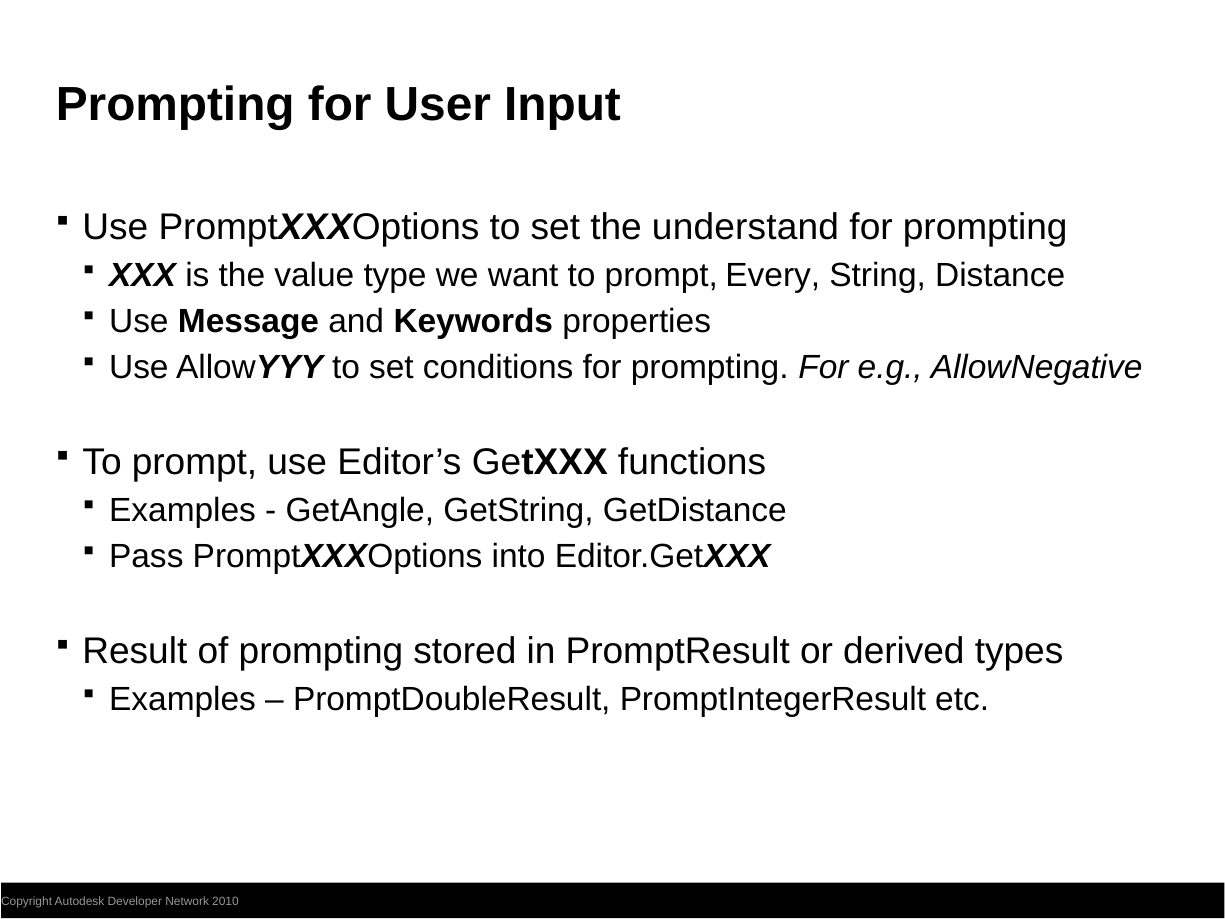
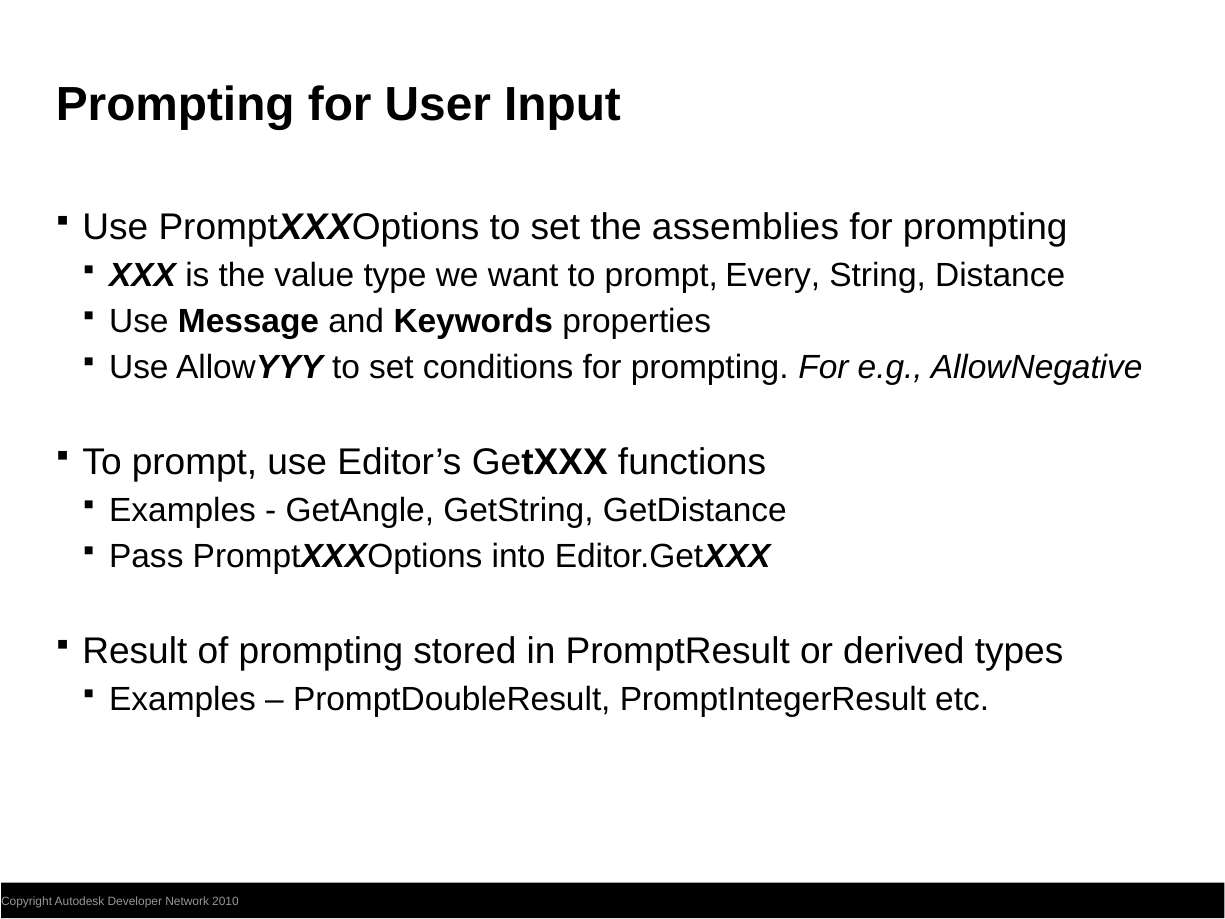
understand: understand -> assemblies (746, 227)
